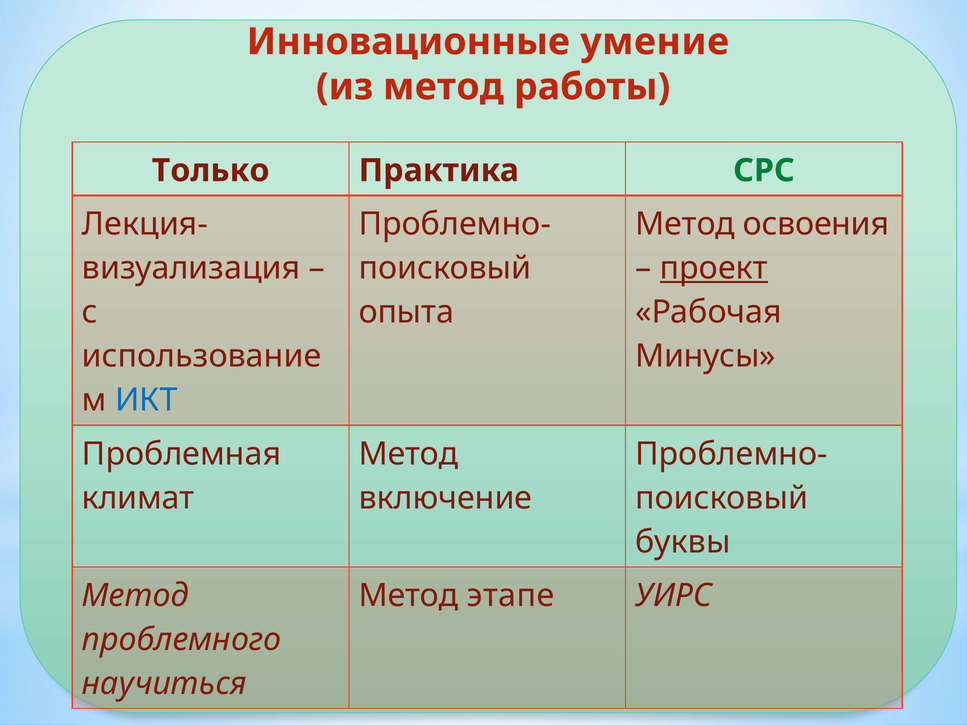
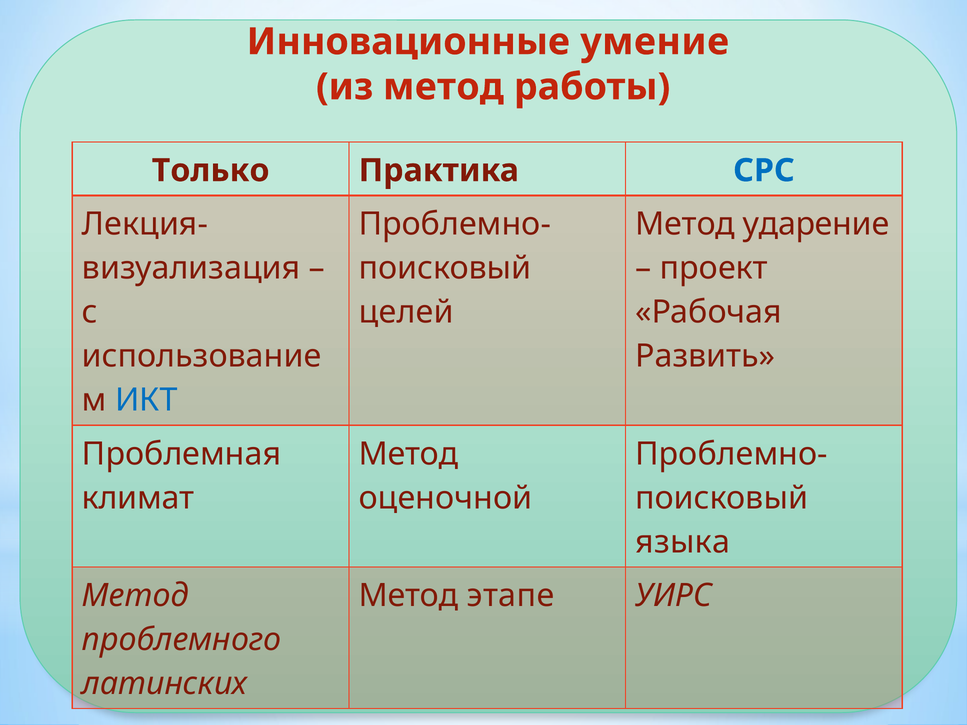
СРС colour: green -> blue (764, 171)
освоения: освоения -> ударение (816, 224)
проект underline: present -> none (714, 268)
опыта: опыта -> целей (406, 312)
Минусы: Минусы -> Развить (705, 356)
включение: включение -> оценочной (445, 498)
буквы: буквы -> языка (683, 542)
научиться: научиться -> латинских (165, 684)
